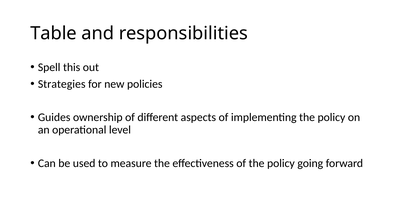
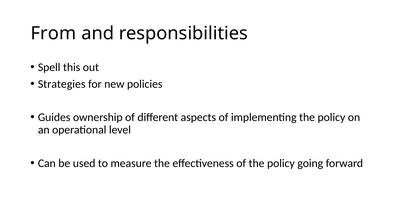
Table: Table -> From (53, 34)
